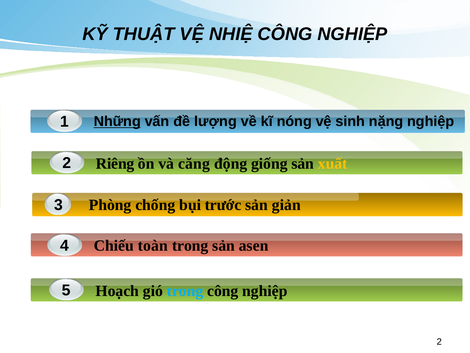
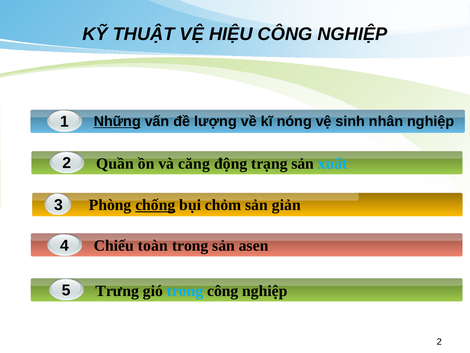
NHIỆ: NHIỆ -> HIỆU (231, 34)
nặng: nặng -> nhân (386, 121)
Riêng: Riêng -> Quần (115, 163)
giống: giống -> trạng (269, 163)
xuất colour: yellow -> light blue (333, 163)
chống underline: none -> present (155, 205)
trước: trước -> chỏm (223, 205)
Hoạch: Hoạch -> Trưng (117, 290)
